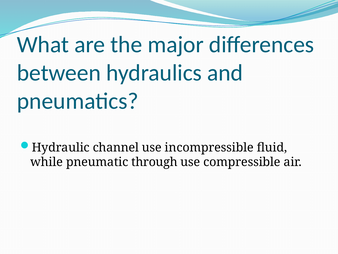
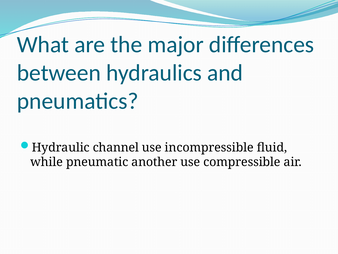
through: through -> another (154, 162)
